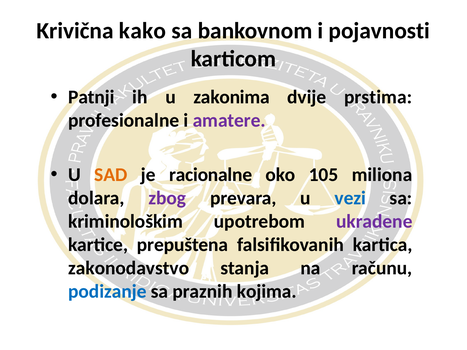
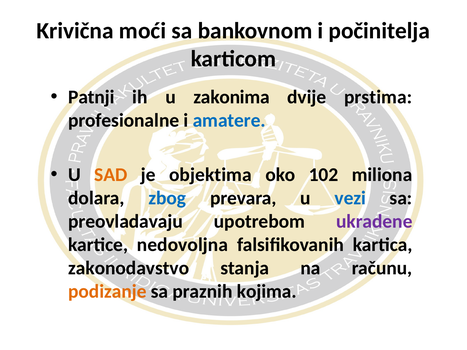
kako: kako -> moći (143, 31)
pojavnosti: pojavnosti -> počinitelja (379, 31)
amatere colour: purple -> blue (229, 120)
racionalne: racionalne -> objektima (210, 175)
105: 105 -> 102 (323, 175)
zbog colour: purple -> blue (167, 198)
kriminološkim: kriminološkim -> preovladavaju (125, 222)
prepuštena: prepuštena -> nedovoljna (182, 245)
podizanje colour: blue -> orange (107, 292)
